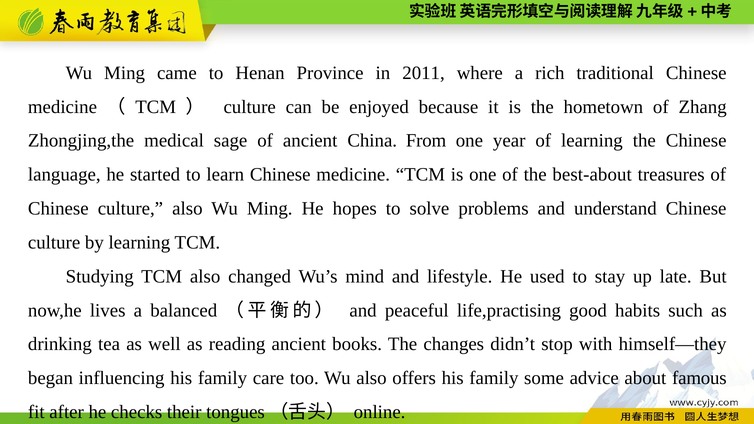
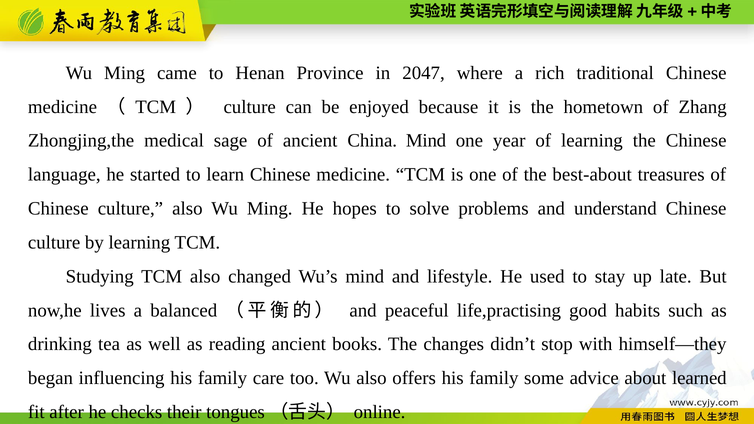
2011: 2011 -> 2047 (424, 73)
China From: From -> Mind (426, 141)
famous: famous -> learned (699, 378)
